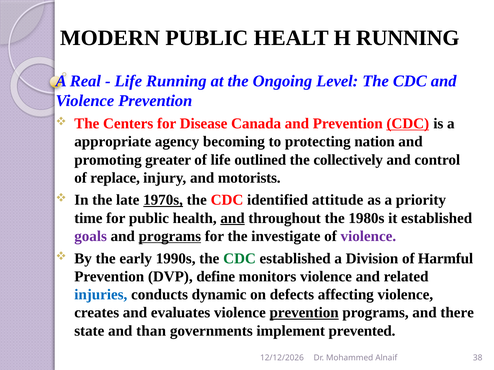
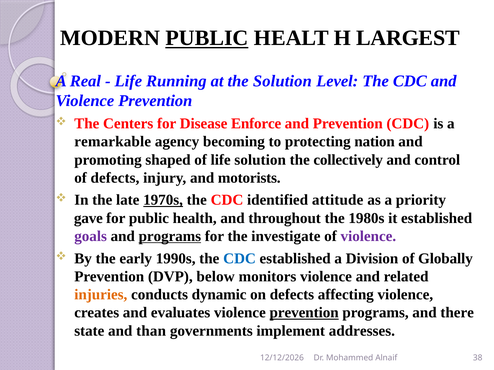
PUBLIC underline: none -> present (207, 38)
H RUNNING: RUNNING -> LARGEST (408, 38)
the Ongoing: Ongoing -> Solution (282, 81)
Canada: Canada -> Enforce (256, 124)
CDC underline: present -> none (408, 124)
appropriate: appropriate -> remarkable (113, 142)
greater: greater -> shaped (168, 160)
life outlined: outlined -> solution (260, 160)
of replace: replace -> defects (115, 178)
time: time -> gave (88, 218)
and underline: present -> none (233, 218)
CDC colour: green -> blue (240, 259)
Harmful: Harmful -> Globally (445, 259)
define: define -> below (216, 277)
injuries colour: blue -> orange (101, 295)
prevented: prevented -> addresses (362, 331)
